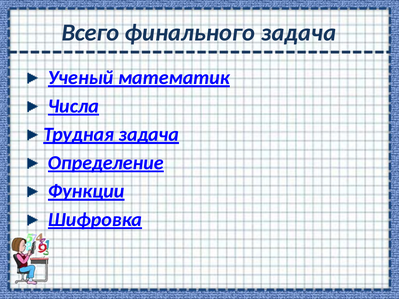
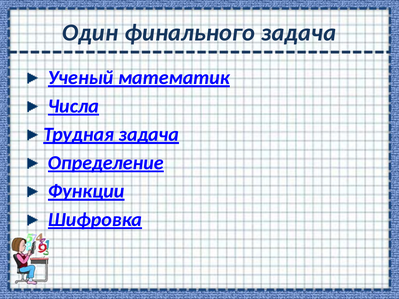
Всего: Всего -> Один (90, 33)
